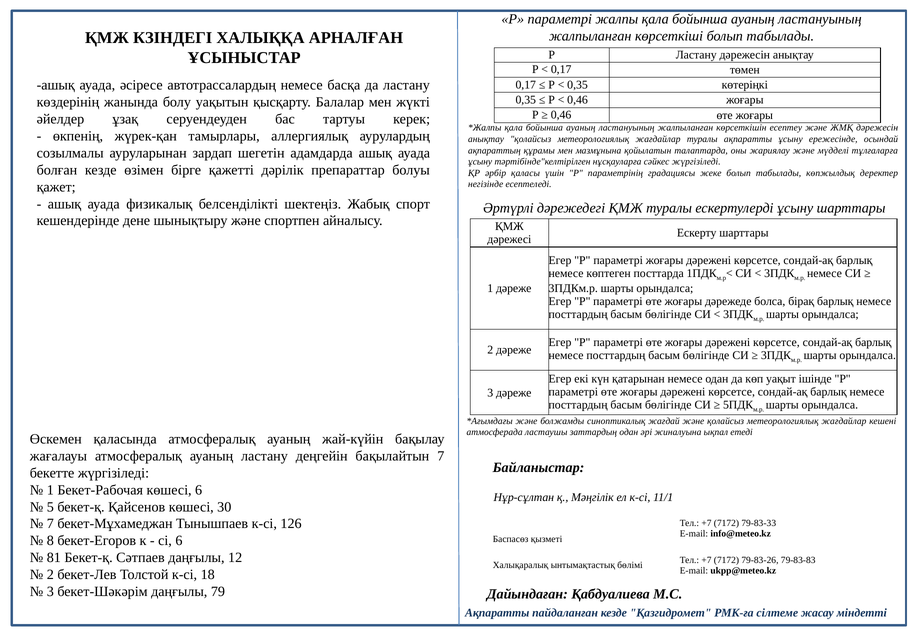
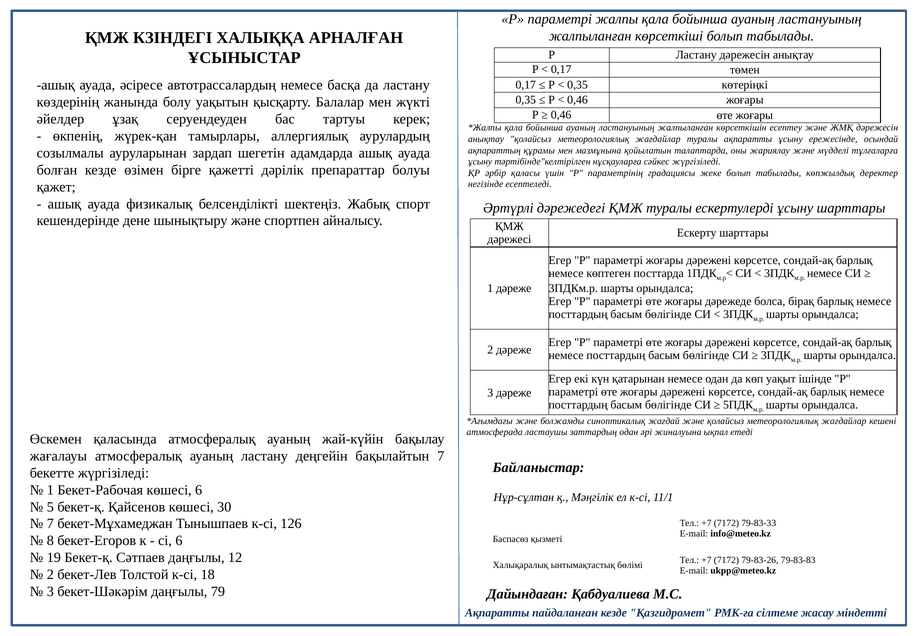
81: 81 -> 19 (54, 557)
